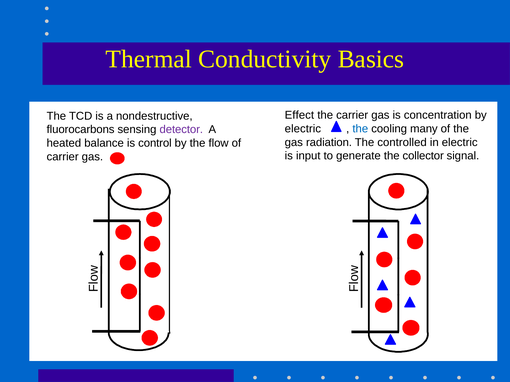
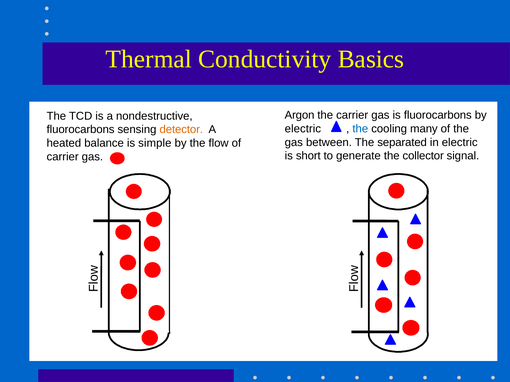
Effect: Effect -> Argon (300, 115)
is concentration: concentration -> fluorocarbons (438, 115)
detector colour: purple -> orange (181, 130)
radiation: radiation -> between (329, 143)
controlled: controlled -> separated (402, 143)
control: control -> simple (155, 143)
input: input -> short (308, 156)
